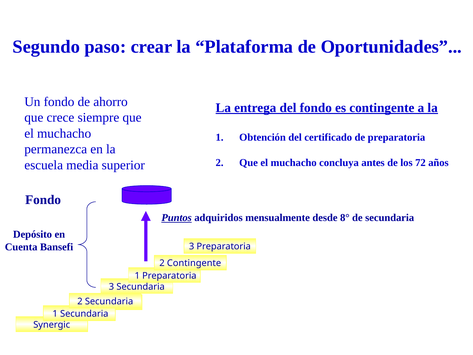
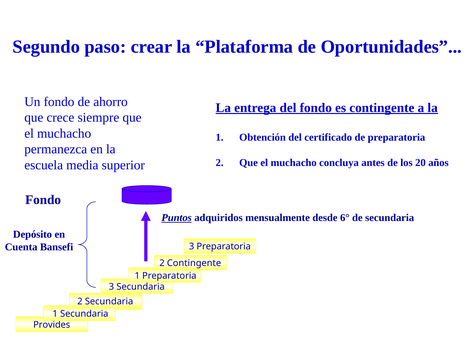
72: 72 -> 20 (420, 163)
8°: 8° -> 6° (345, 218)
Synergic: Synergic -> Provides (52, 325)
